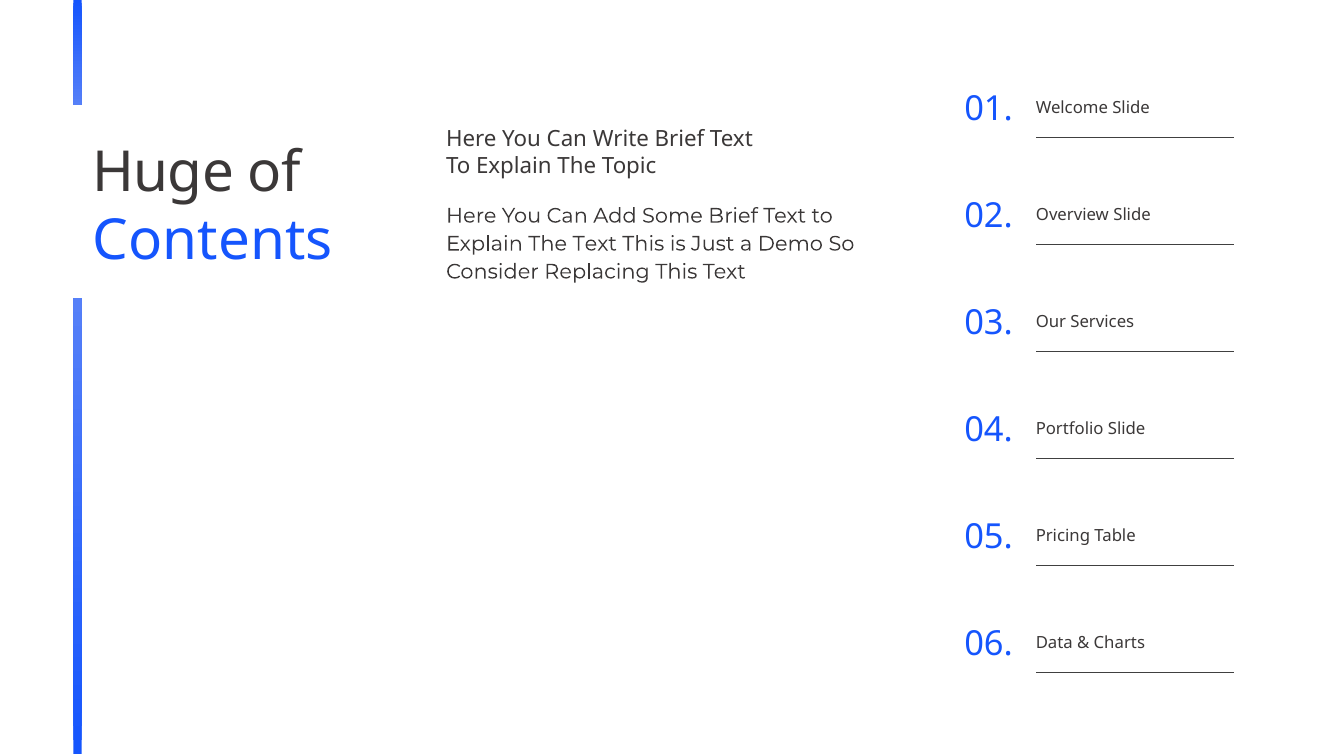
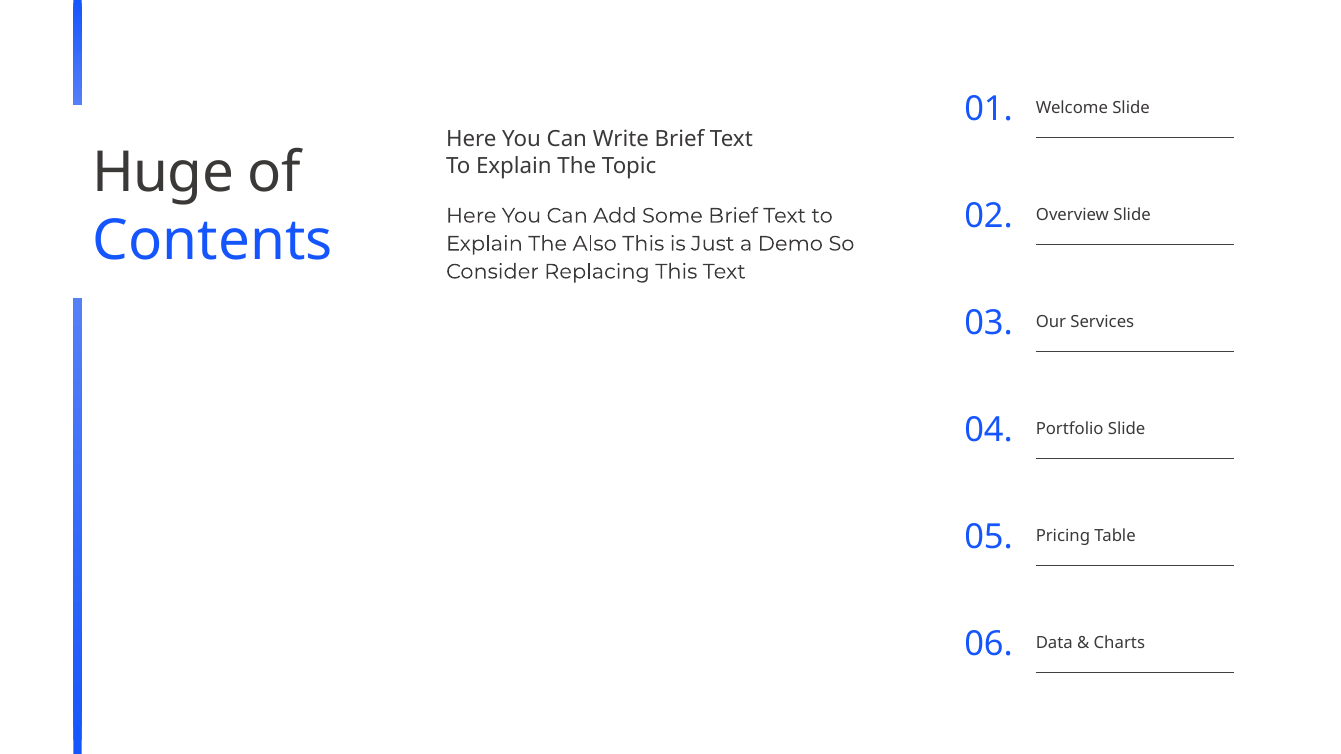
The Text: Text -> Also (595, 244)
